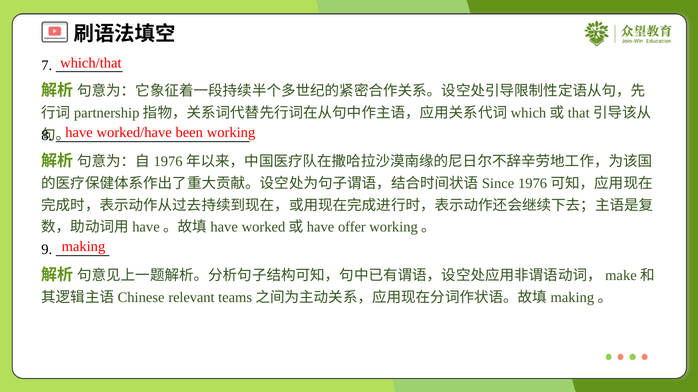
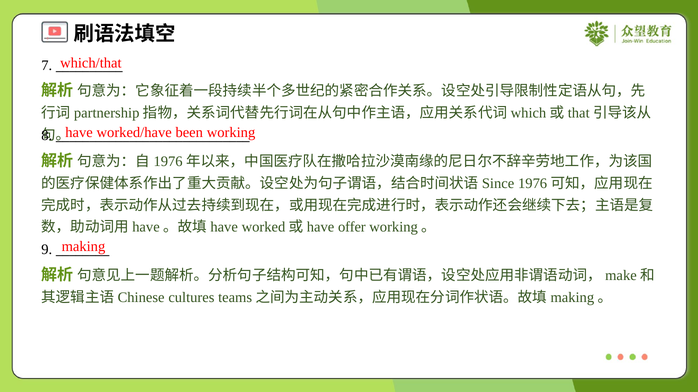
relevant: relevant -> cultures (191, 298)
